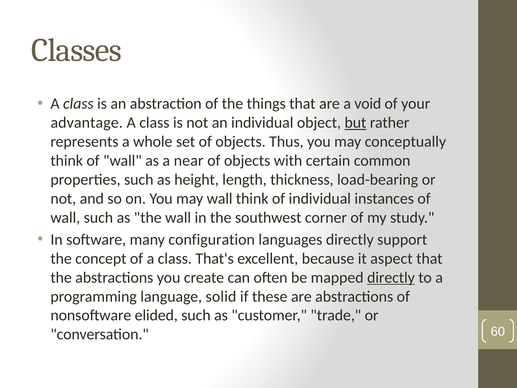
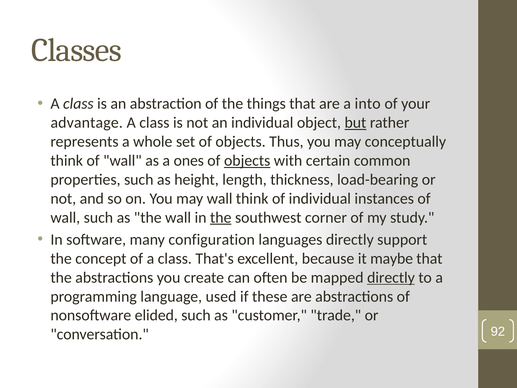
void: void -> into (368, 104)
near: near -> ones (189, 160)
objects underline: none -> present (247, 160)
the underline: none -> present (221, 217)
aspect: aspect -> maybe (392, 258)
solid: solid -> used (221, 296)
60: 60 -> 92 (498, 331)
